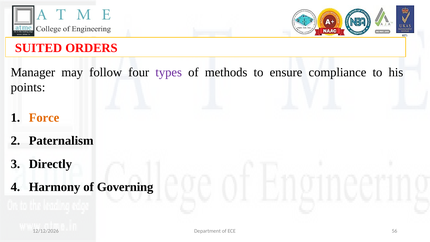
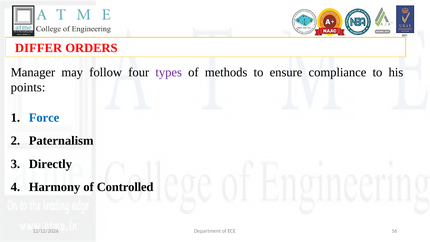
SUITED: SUITED -> DIFFER (39, 48)
Force colour: orange -> blue (44, 118)
Governing: Governing -> Controlled (125, 187)
